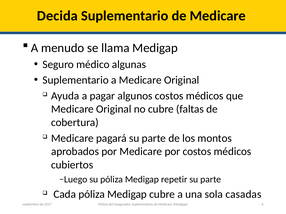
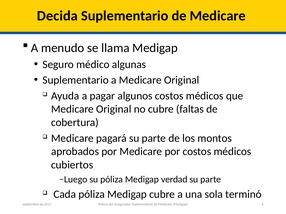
repetir: repetir -> verdad (174, 180)
casadas: casadas -> terminó (243, 195)
